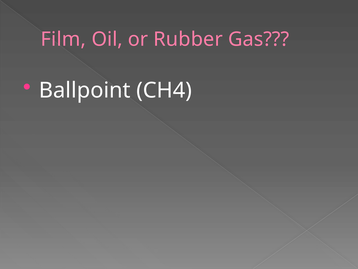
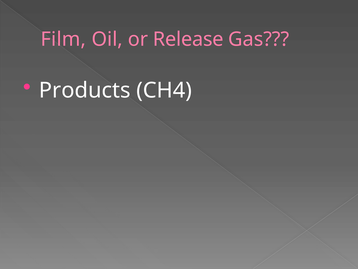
Rubber: Rubber -> Release (188, 39)
Ballpoint: Ballpoint -> Products (85, 90)
